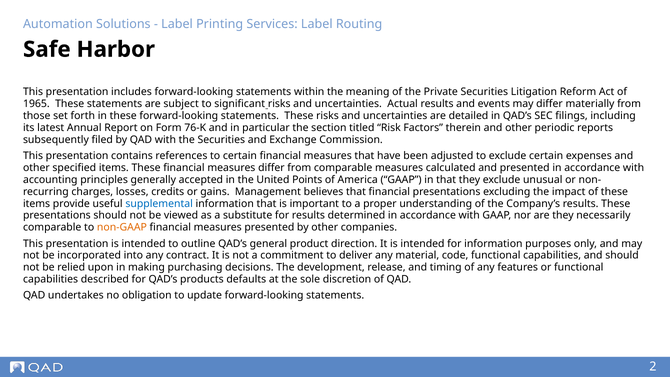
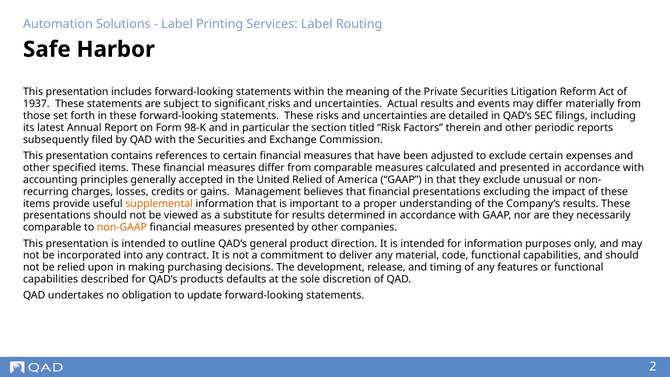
1965: 1965 -> 1937 (36, 104)
76-K: 76-K -> 98-K (195, 128)
United Points: Points -> Relied (307, 180)
supplemental colour: blue -> orange (159, 203)
